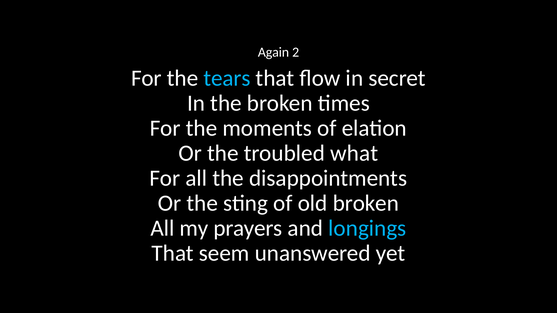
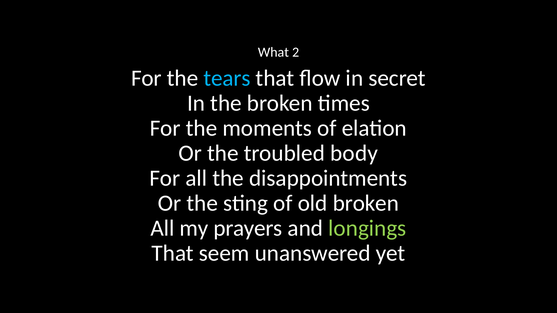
Again: Again -> What (273, 52)
what: what -> body (354, 153)
longings colour: light blue -> light green (367, 228)
